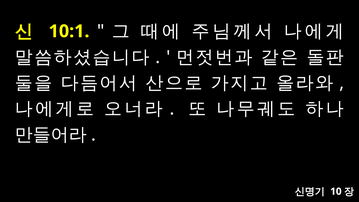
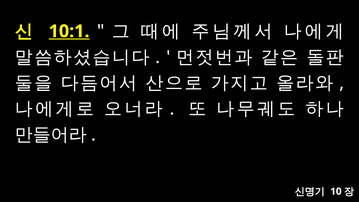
10:1 underline: none -> present (69, 31)
